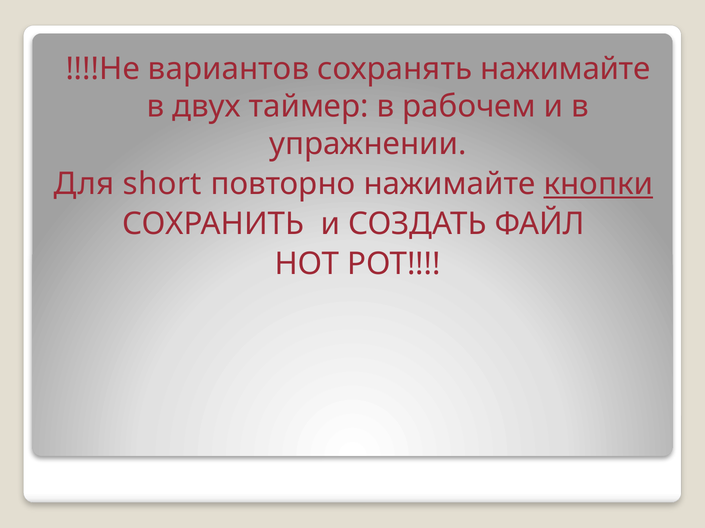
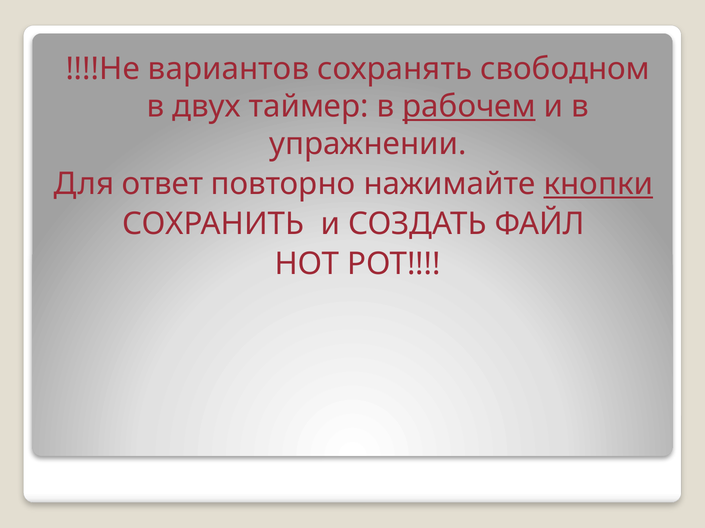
сохранять нажимайте: нажимайте -> свободном (565, 69)
рабочем underline: none -> present (469, 107)
short: short -> ответ (162, 184)
